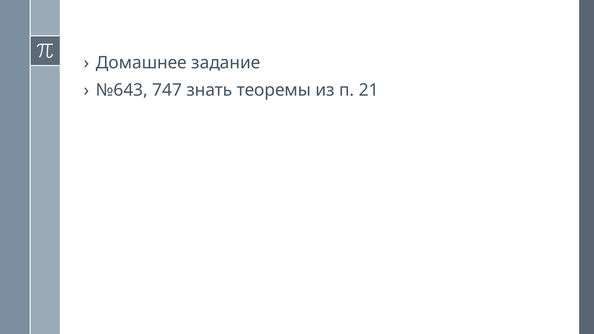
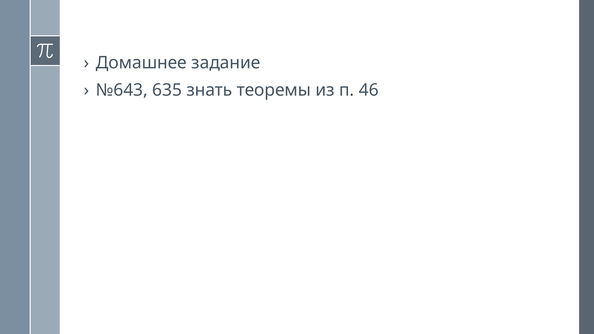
747: 747 -> 635 (167, 90)
21: 21 -> 46 (369, 90)
